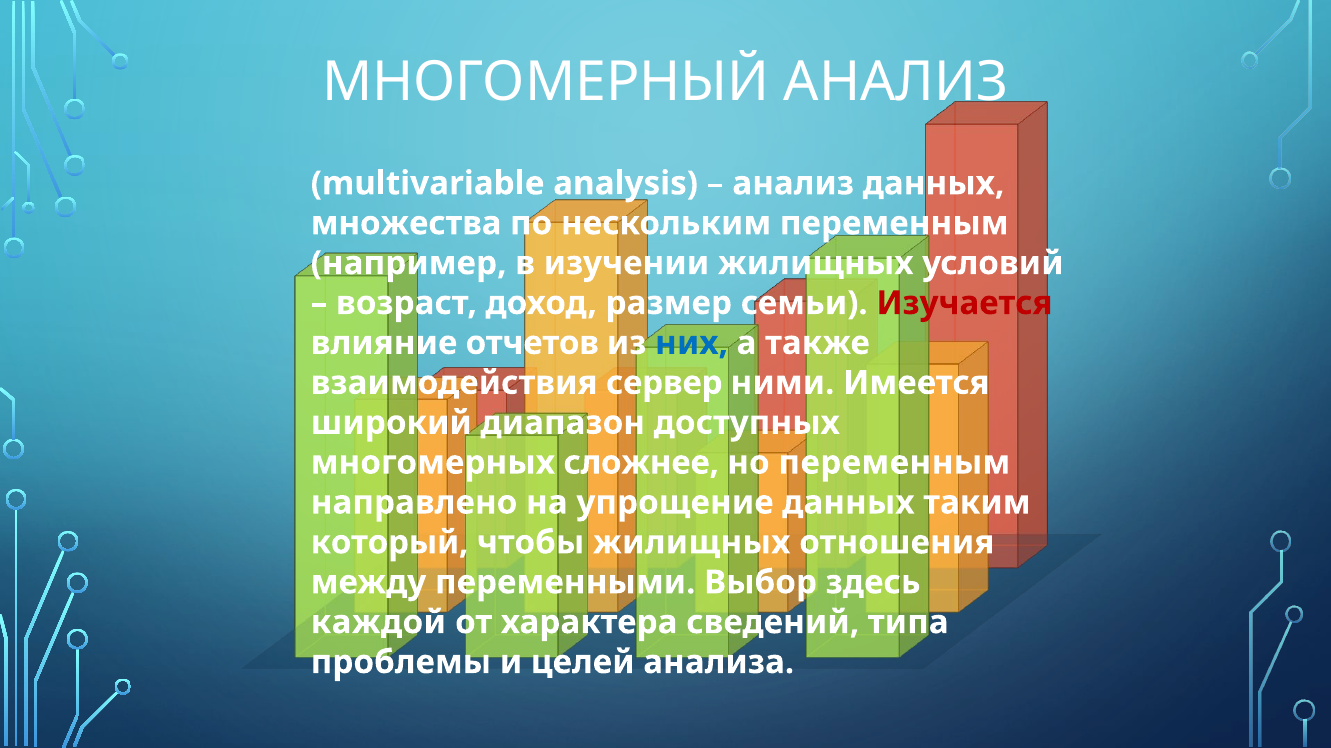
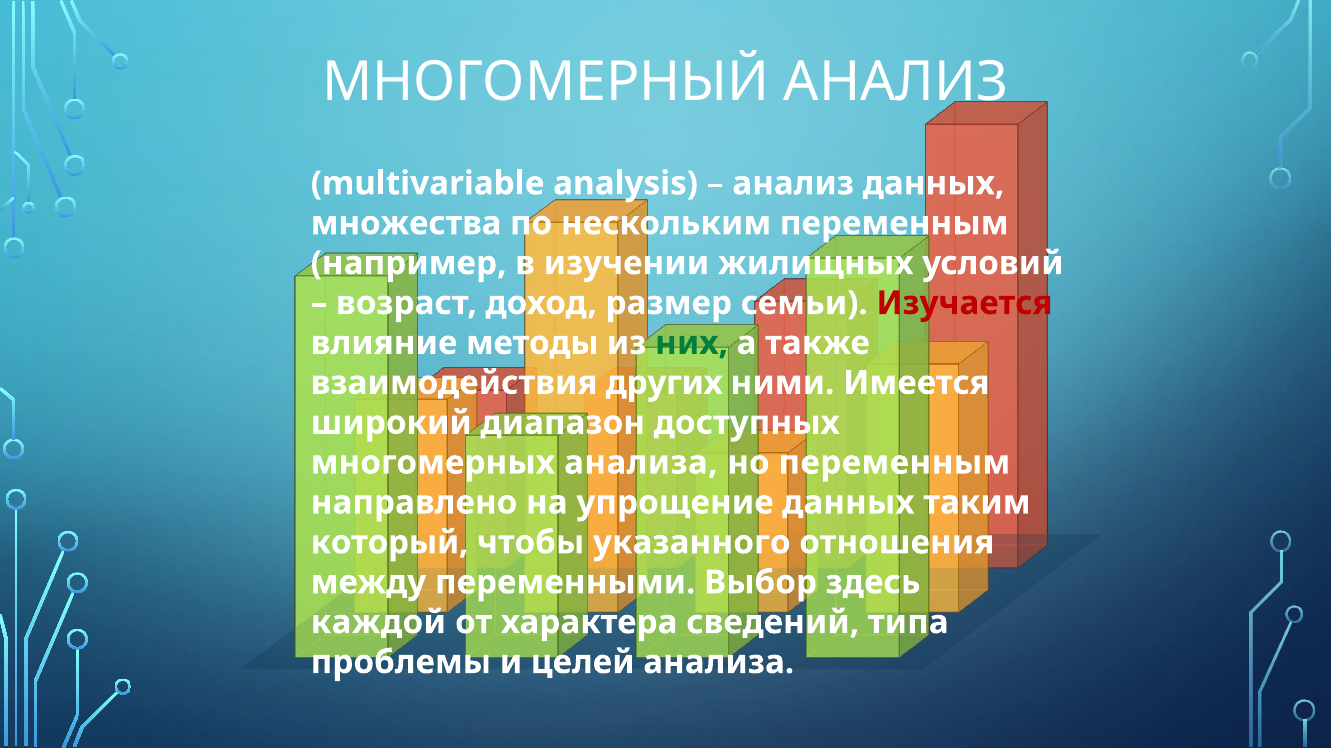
отчетов: отчетов -> методы (532, 343)
них colour: blue -> green (692, 343)
сервер: сервер -> других (664, 383)
многомерных сложнее: сложнее -> анализа (641, 463)
чтобы жилищных: жилищных -> указанного (692, 543)
